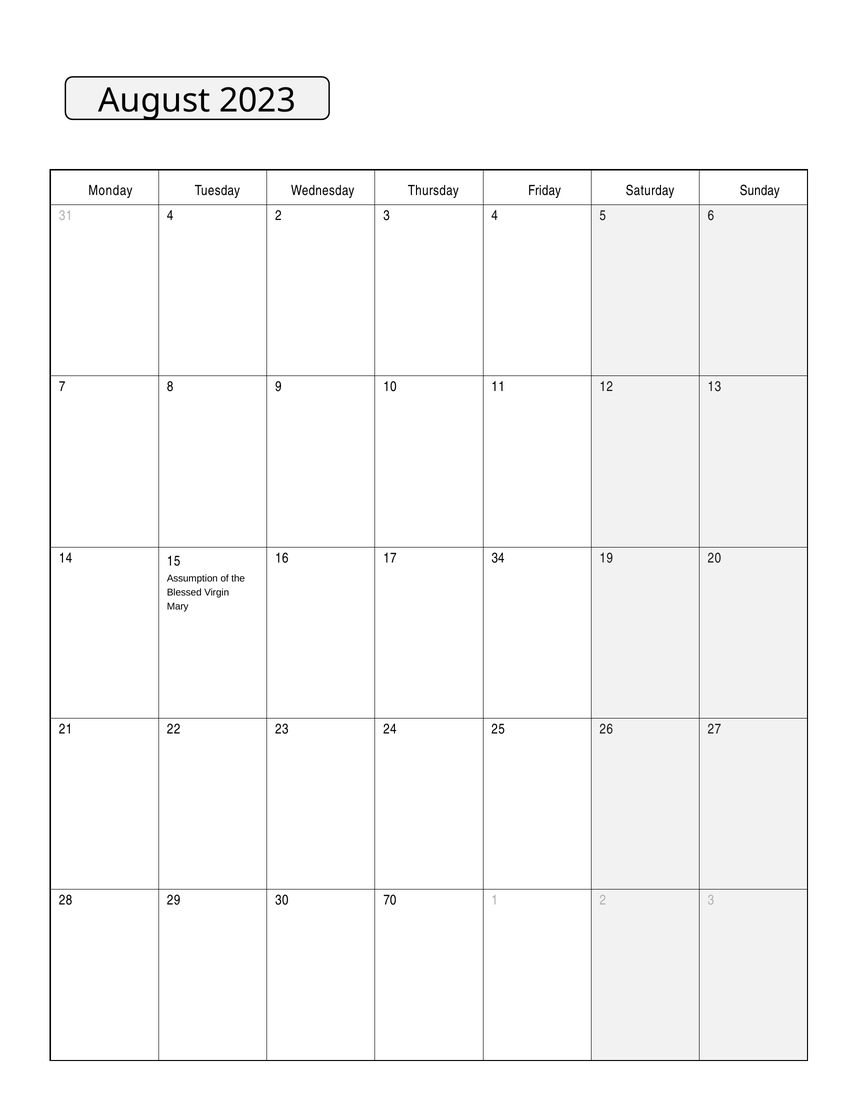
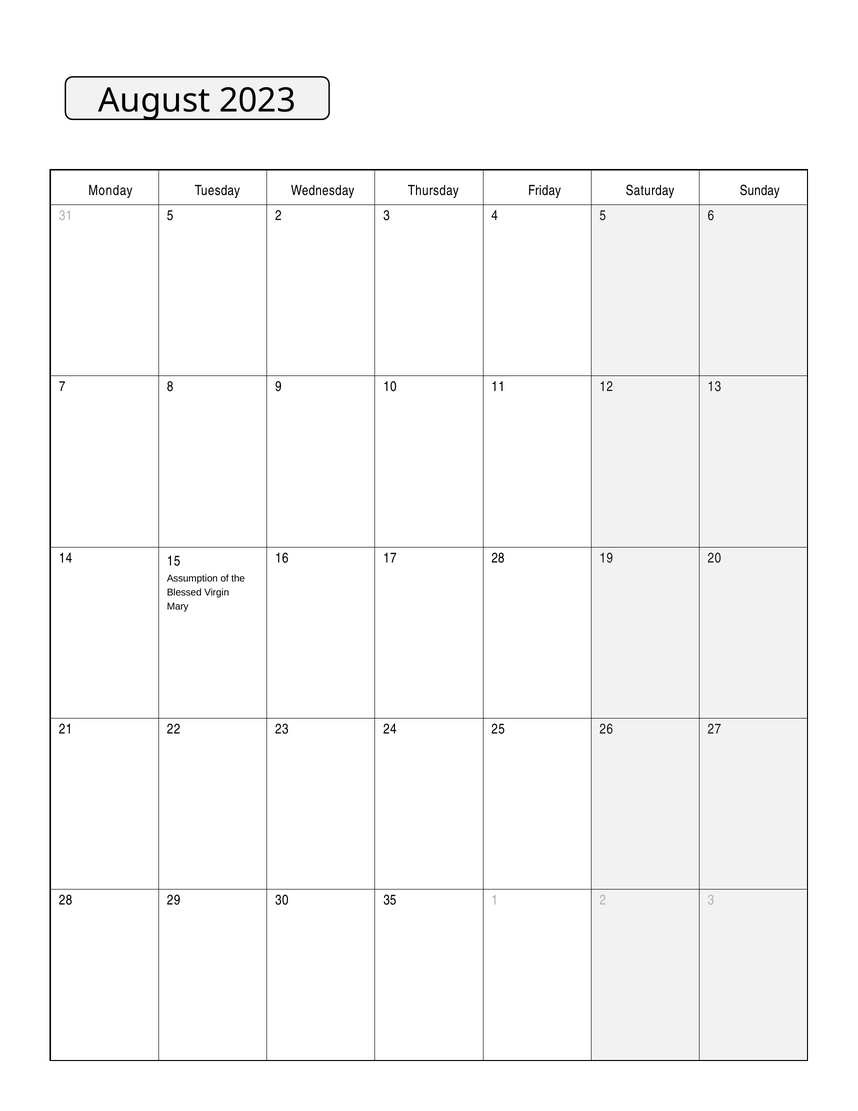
31 4: 4 -> 5 (170, 215)
17 34: 34 -> 28 (498, 558)
70: 70 -> 35 (390, 900)
